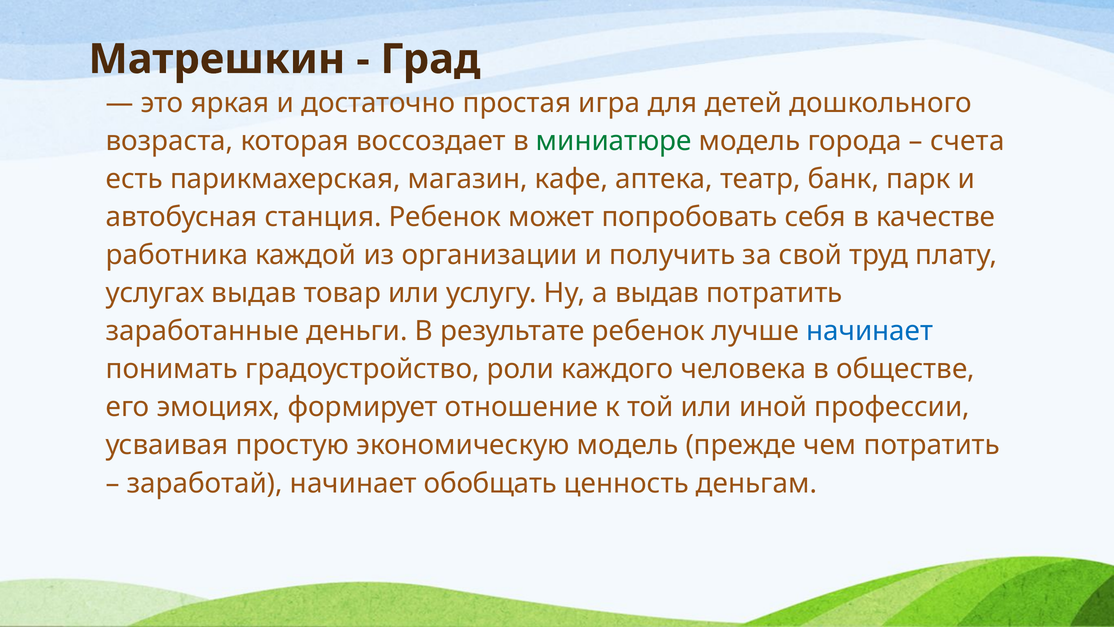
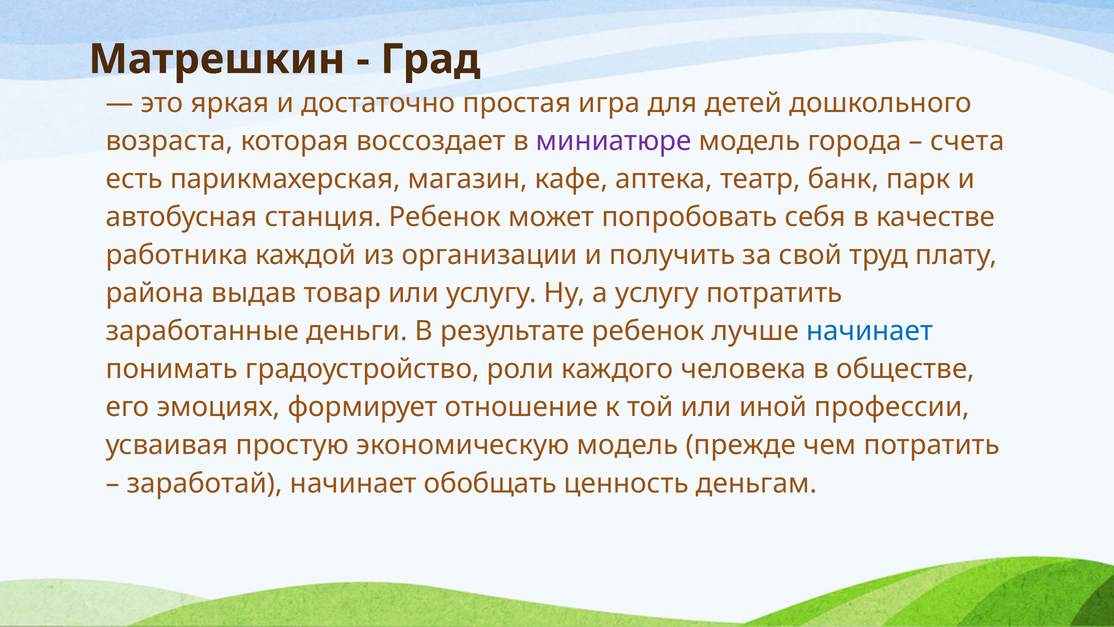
миниатюре colour: green -> purple (614, 141)
услугах: услугах -> района (155, 293)
а выдав: выдав -> услугу (657, 293)
